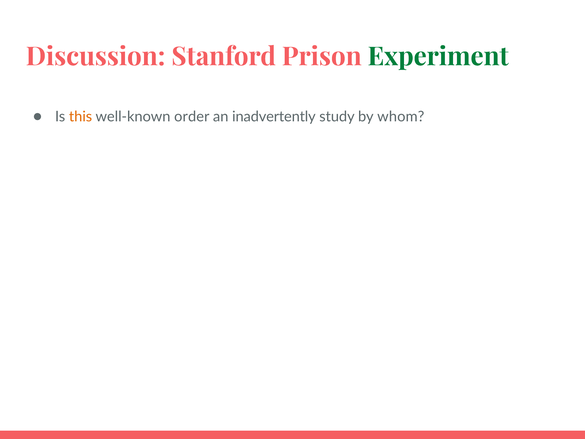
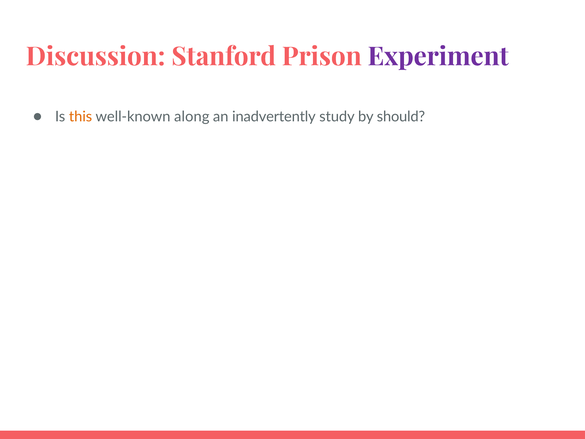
Experiment colour: green -> purple (438, 57)
order: order -> along (192, 117)
whom: whom -> should (401, 117)
